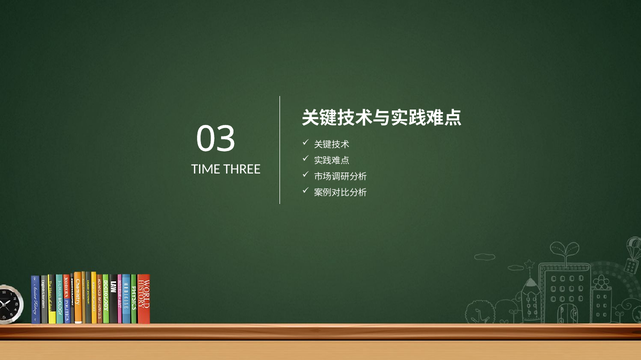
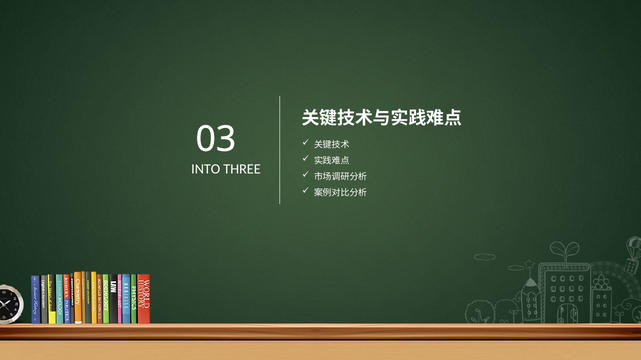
TIME: TIME -> INTO (206, 169)
